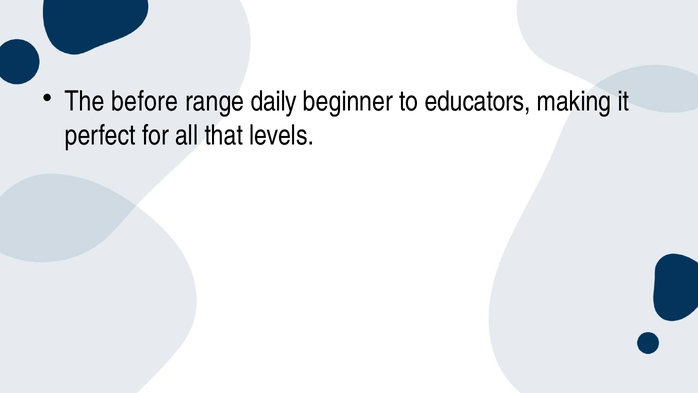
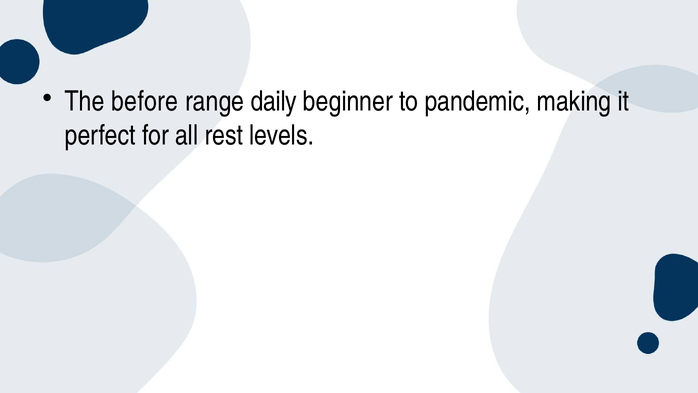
educators: educators -> pandemic (478, 101)
that: that -> rest (224, 135)
